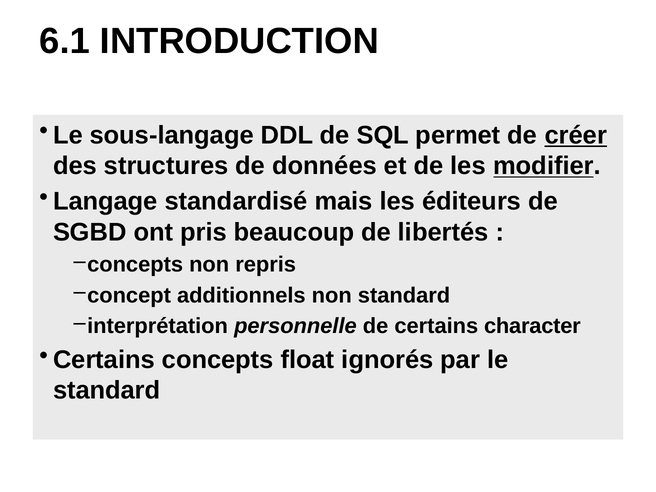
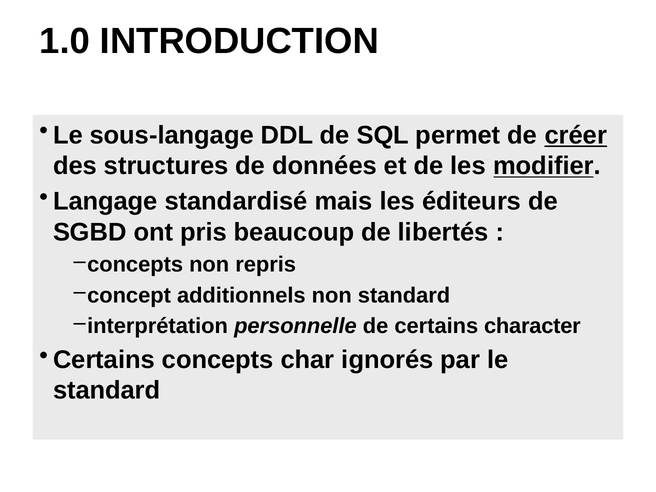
6.1: 6.1 -> 1.0 (65, 41)
float: float -> char (308, 360)
